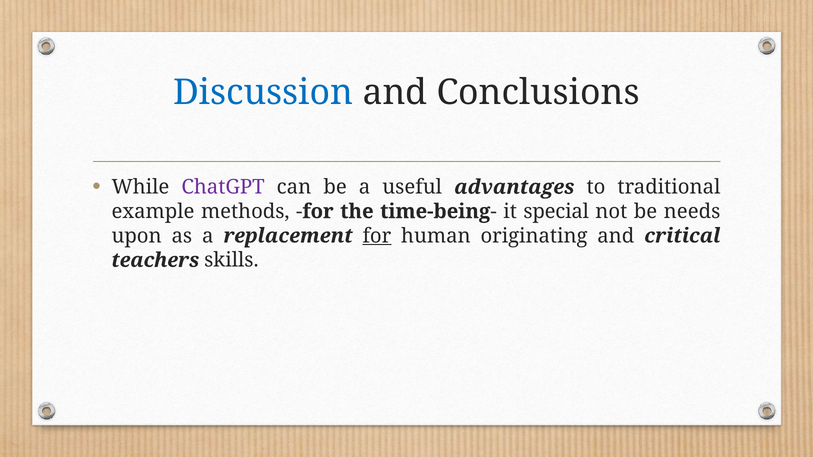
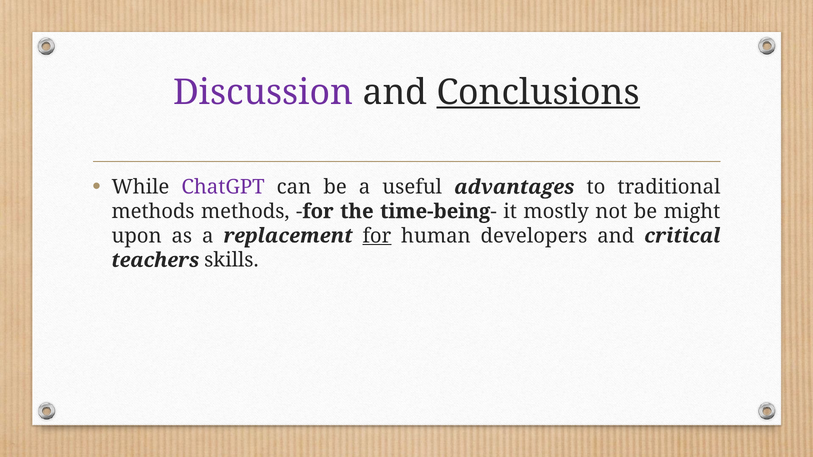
Discussion colour: blue -> purple (263, 92)
Conclusions underline: none -> present (538, 92)
example: example -> methods (153, 212)
special: special -> mostly (556, 212)
needs: needs -> might (692, 212)
originating: originating -> developers (534, 236)
